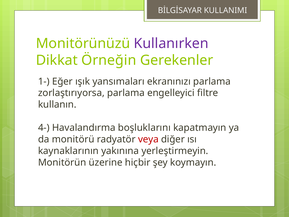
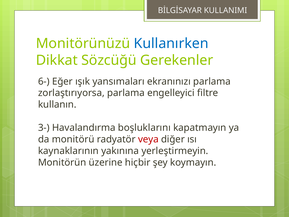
Kullanırken colour: purple -> blue (171, 43)
Örneğin: Örneğin -> Sözcüğü (109, 60)
1-: 1- -> 6- (44, 81)
4-: 4- -> 3- (44, 128)
